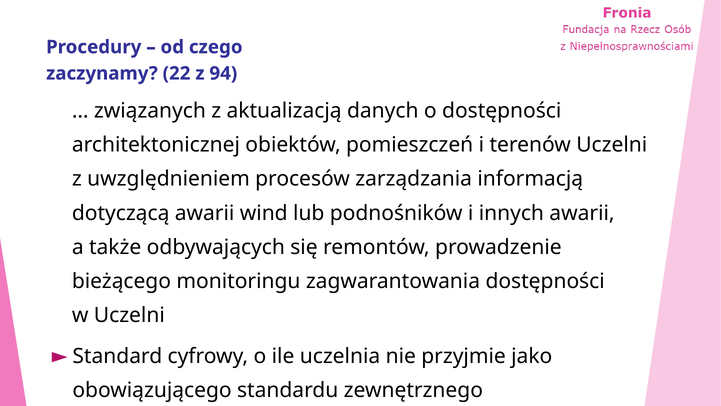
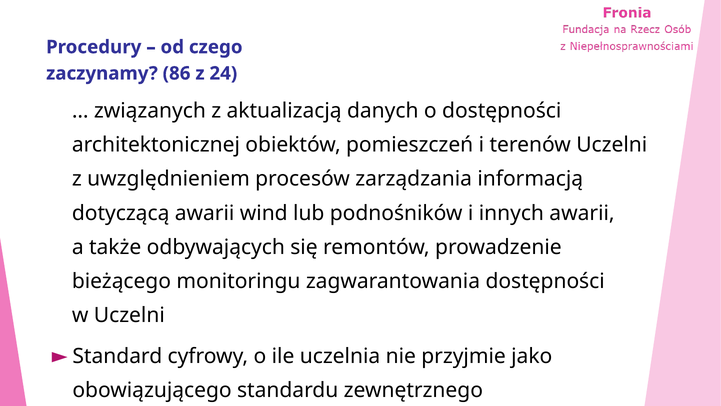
22: 22 -> 86 (177, 73)
94: 94 -> 24 (223, 73)
